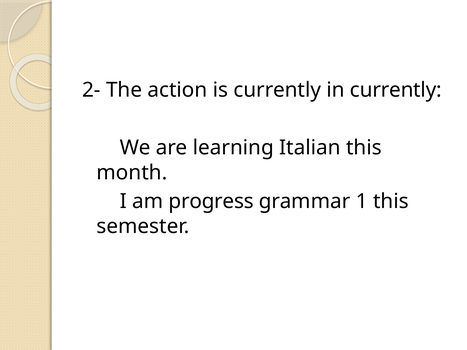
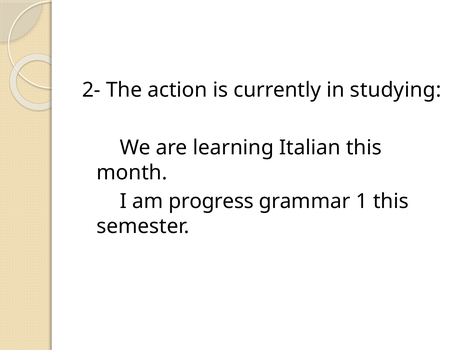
in currently: currently -> studying (396, 90)
